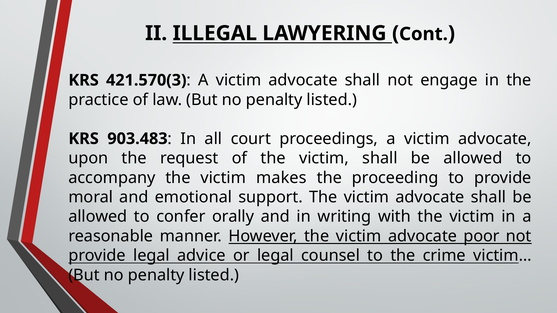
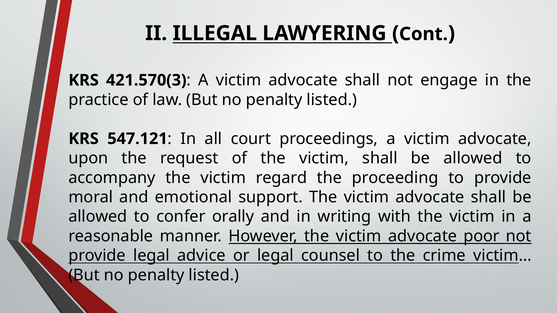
903.483: 903.483 -> 547.121 (137, 139)
makes: makes -> regard (281, 178)
